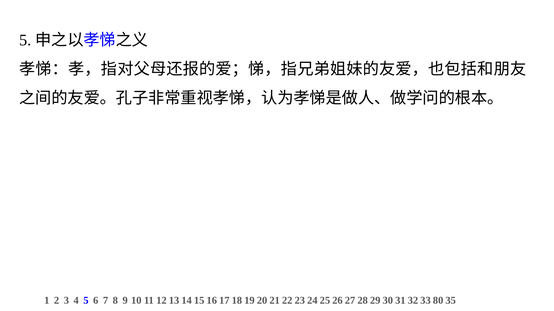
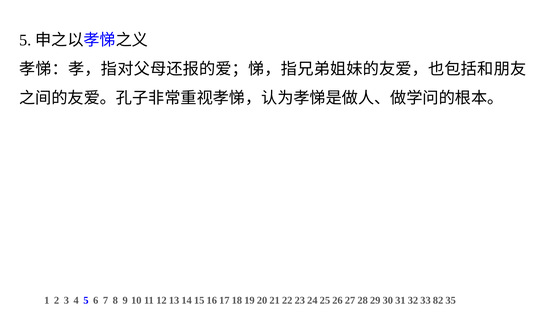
80: 80 -> 82 (438, 301)
